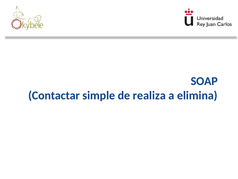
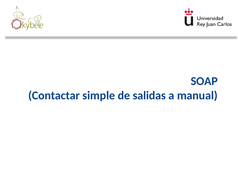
realiza: realiza -> salidas (149, 95)
elimina: elimina -> manual (197, 95)
